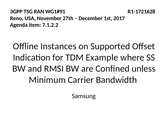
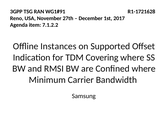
Example: Example -> Covering (102, 57)
Confined unless: unless -> where (144, 69)
